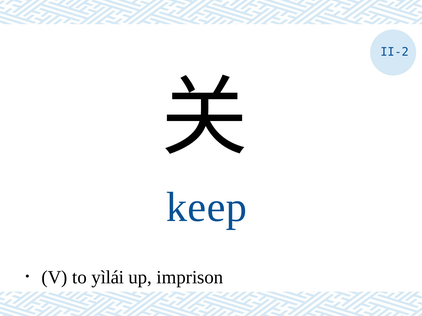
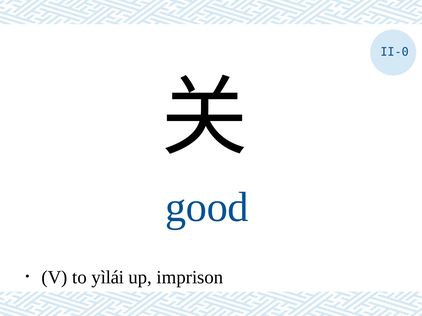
II-2: II-2 -> II-0 (395, 52)
keep: keep -> good (207, 208)
